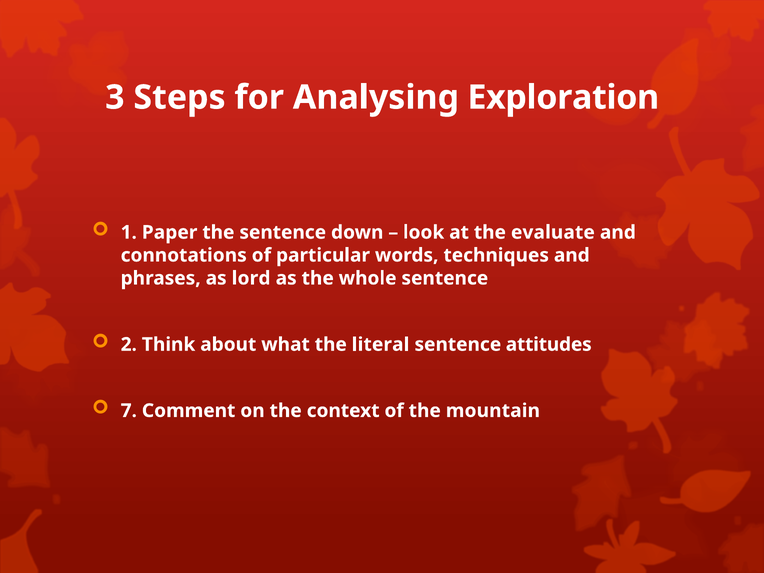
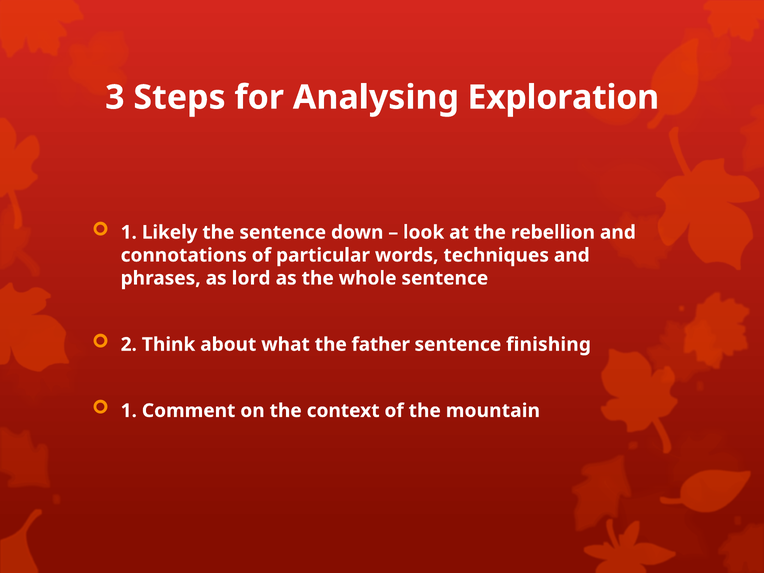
Paper: Paper -> Likely (170, 232)
evaluate: evaluate -> rebellion (553, 232)
literal: literal -> father (381, 344)
attitudes: attitudes -> finishing (549, 344)
7: 7 -> 1 (129, 411)
